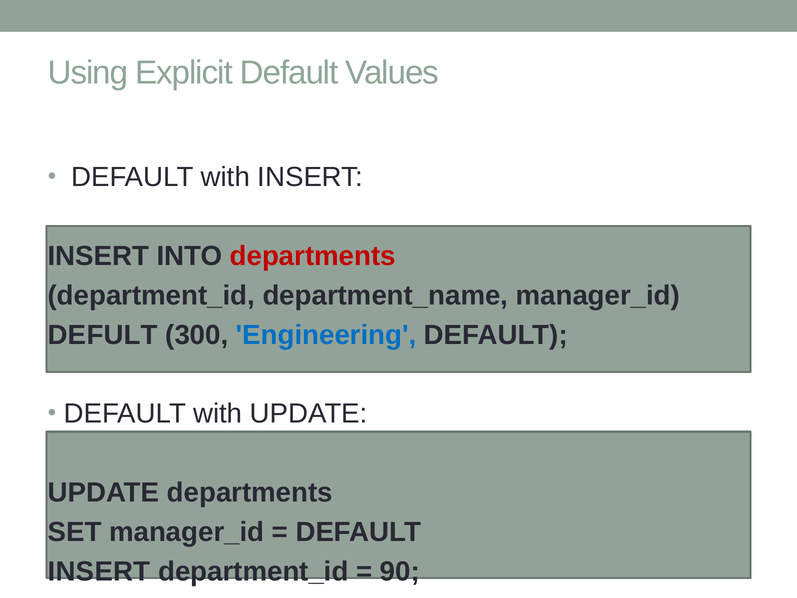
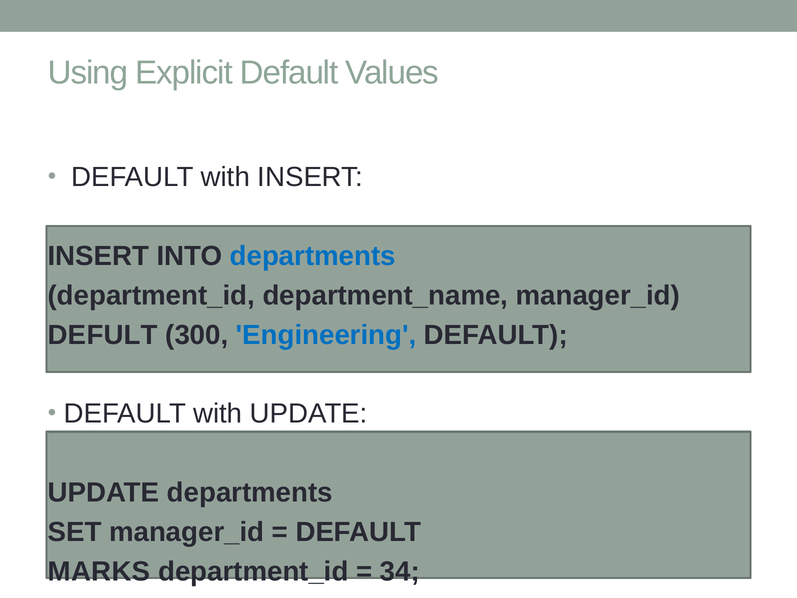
departments colour: red -> blue (313, 256)
INSERT: INSERT -> MARKS (99, 571)
90: 90 -> 34 (400, 571)
